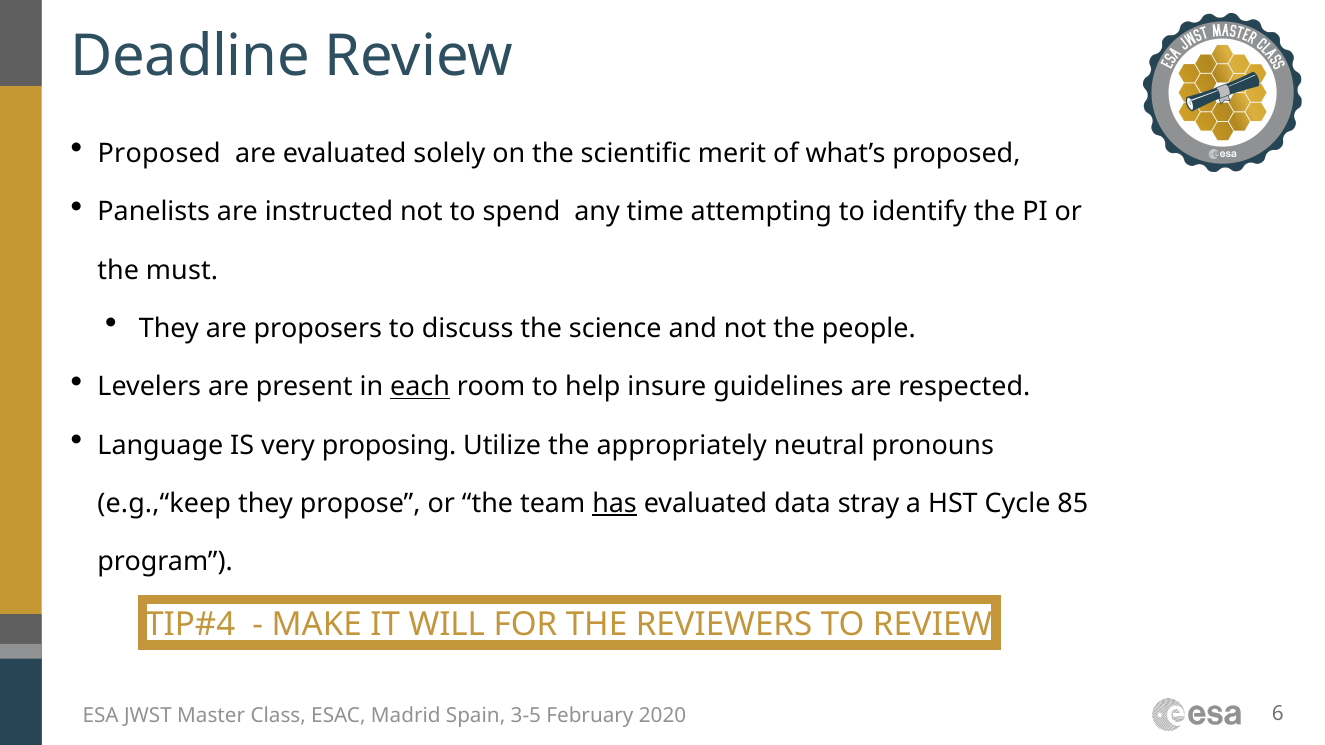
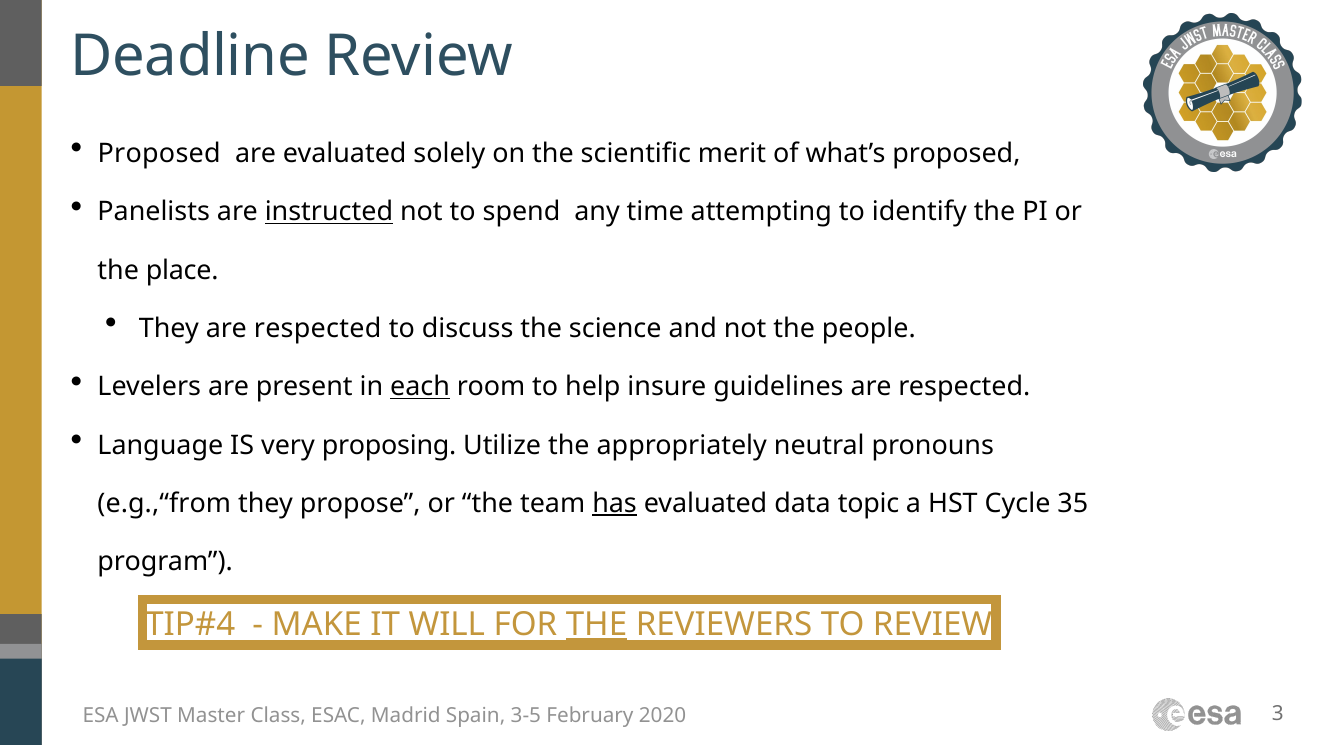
instructed underline: none -> present (329, 212)
must: must -> place (182, 270)
They are proposers: proposers -> respected (318, 329)
e.g.,“keep: e.g.,“keep -> e.g.,“from (164, 504)
stray: stray -> topic (869, 504)
85: 85 -> 35 (1073, 504)
THE underline: none -> present (597, 625)
6: 6 -> 3 (1278, 714)
